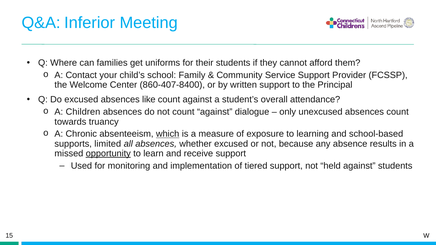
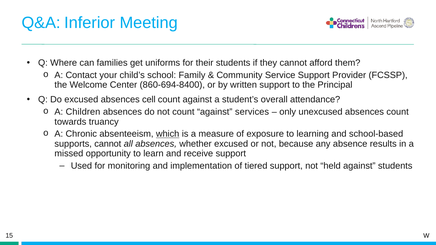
860-407-8400: 860-407-8400 -> 860-694-8400 (172, 85)
like: like -> cell (149, 100)
dialogue: dialogue -> services (252, 112)
supports limited: limited -> cannot (108, 144)
opportunity underline: present -> none (108, 154)
